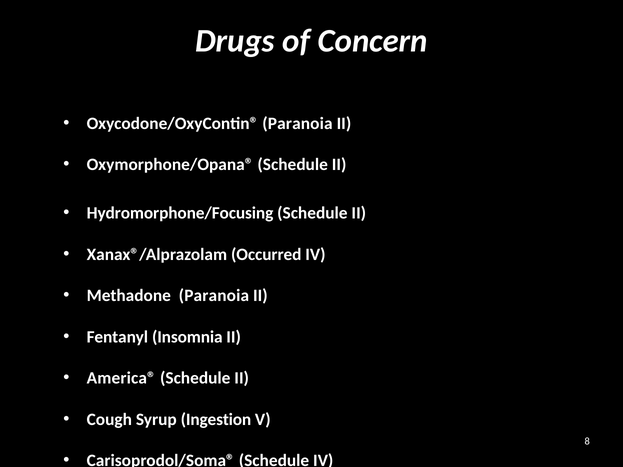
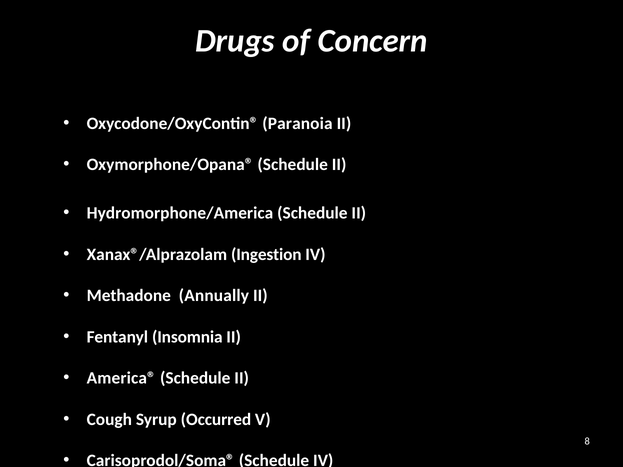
Hydromorphone/Focusing: Hydromorphone/Focusing -> Hydromorphone/America (180, 213)
Xanax®/Alprazolam Occurred: Occurred -> Ingestion (266, 255)
Methadone Paranoia: Paranoia -> Annually (214, 296)
Syrup Ingestion: Ingestion -> Occurred (216, 420)
